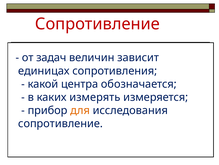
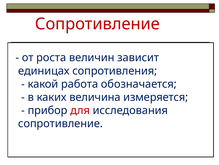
задач: задач -> роста (51, 57)
центра: центра -> работа (80, 84)
измерять: измерять -> величина (95, 97)
для colour: orange -> red (80, 110)
